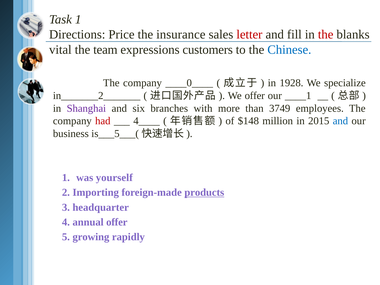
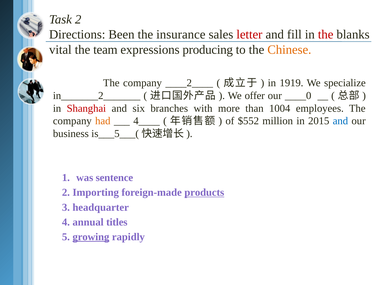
Task 1: 1 -> 2 (78, 19)
Price: Price -> Been (121, 35)
customers: customers -> producing (208, 50)
Chinese colour: blue -> orange (289, 50)
____0____: ____0____ -> ____2____ (189, 83)
1928: 1928 -> 1919 (291, 83)
____1: ____1 -> ____0 (298, 96)
Shanghai colour: purple -> red (86, 108)
3749: 3749 -> 1004 (280, 108)
had colour: red -> orange (103, 121)
$148: $148 -> $552 (248, 121)
yourself: yourself -> sentence (114, 178)
annual offer: offer -> titles (117, 222)
growing underline: none -> present (91, 237)
